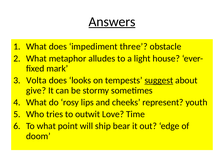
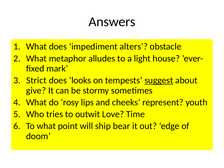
Answers underline: present -> none (112, 22)
three: three -> alters (134, 47)
Volta: Volta -> Strict (36, 80)
